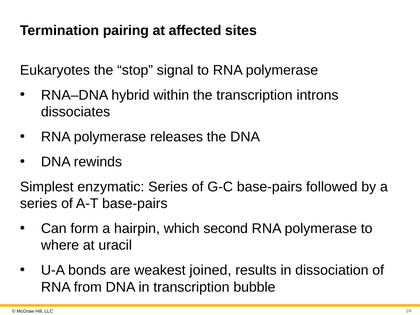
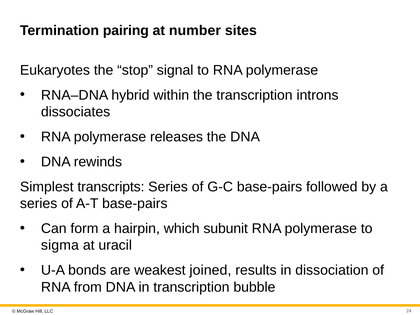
affected: affected -> number (195, 31)
enzymatic: enzymatic -> transcripts (111, 187)
second: second -> subunit (226, 229)
where: where -> sigma (60, 245)
